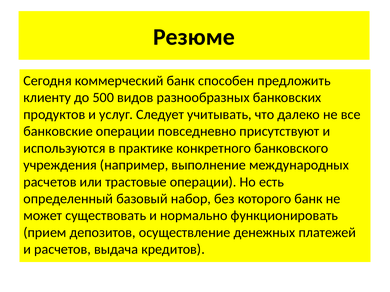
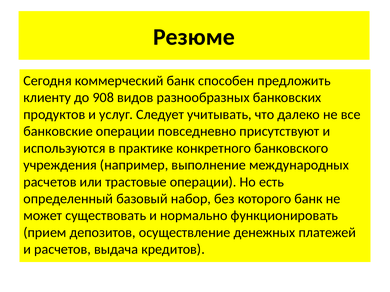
500: 500 -> 908 (103, 98)
